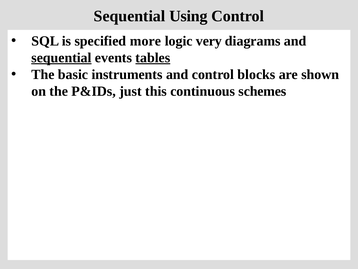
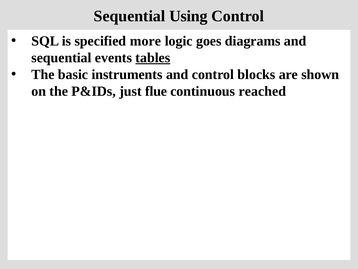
very: very -> goes (209, 41)
sequential underline: present -> none (61, 58)
this: this -> flue (156, 91)
schemes: schemes -> reached (262, 91)
